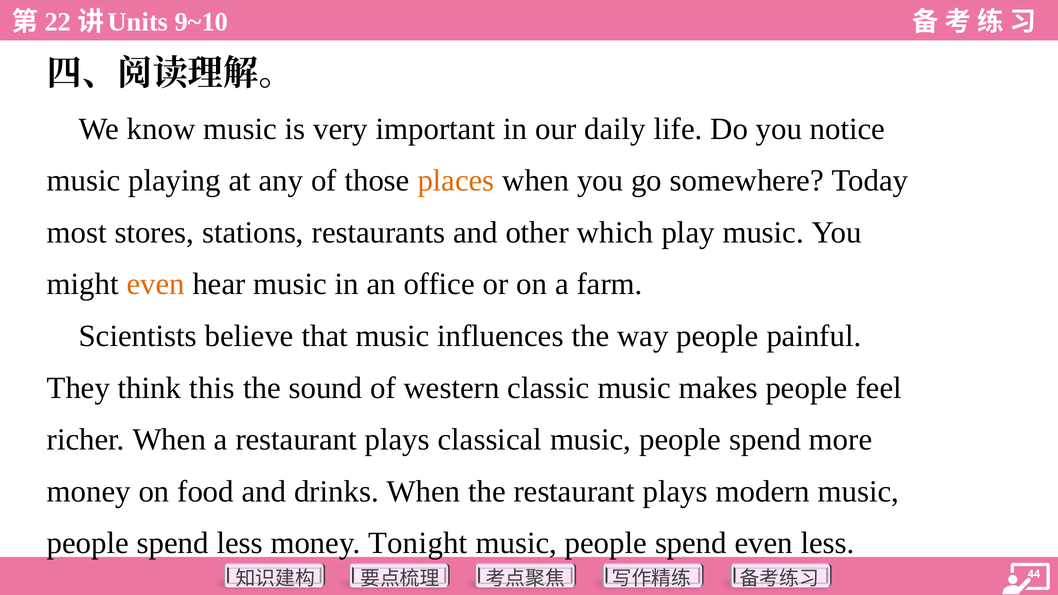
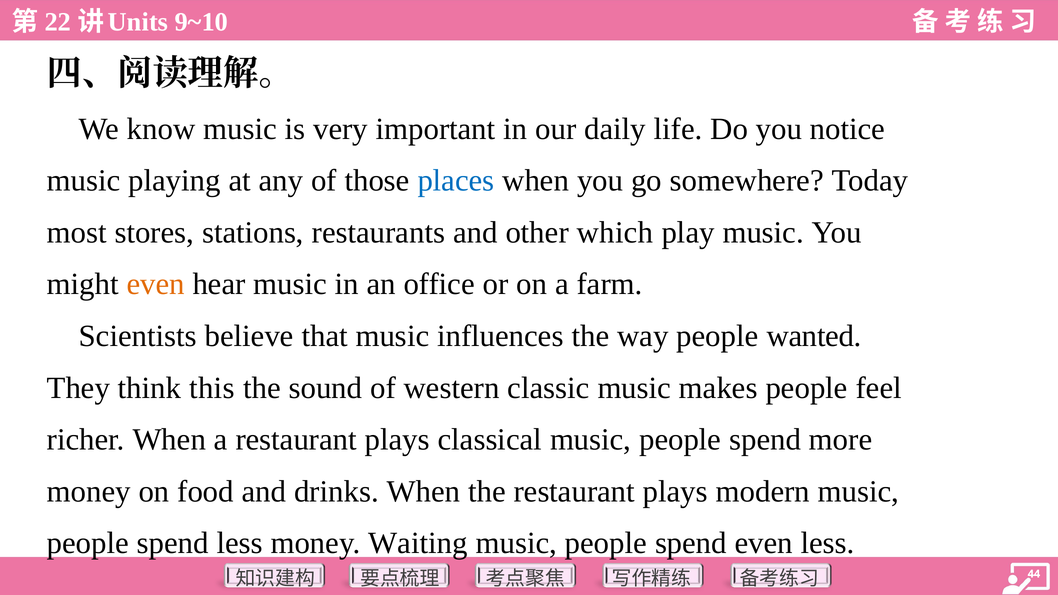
places colour: orange -> blue (456, 181)
painful: painful -> wanted (814, 336)
Tonight: Tonight -> Waiting (418, 543)
